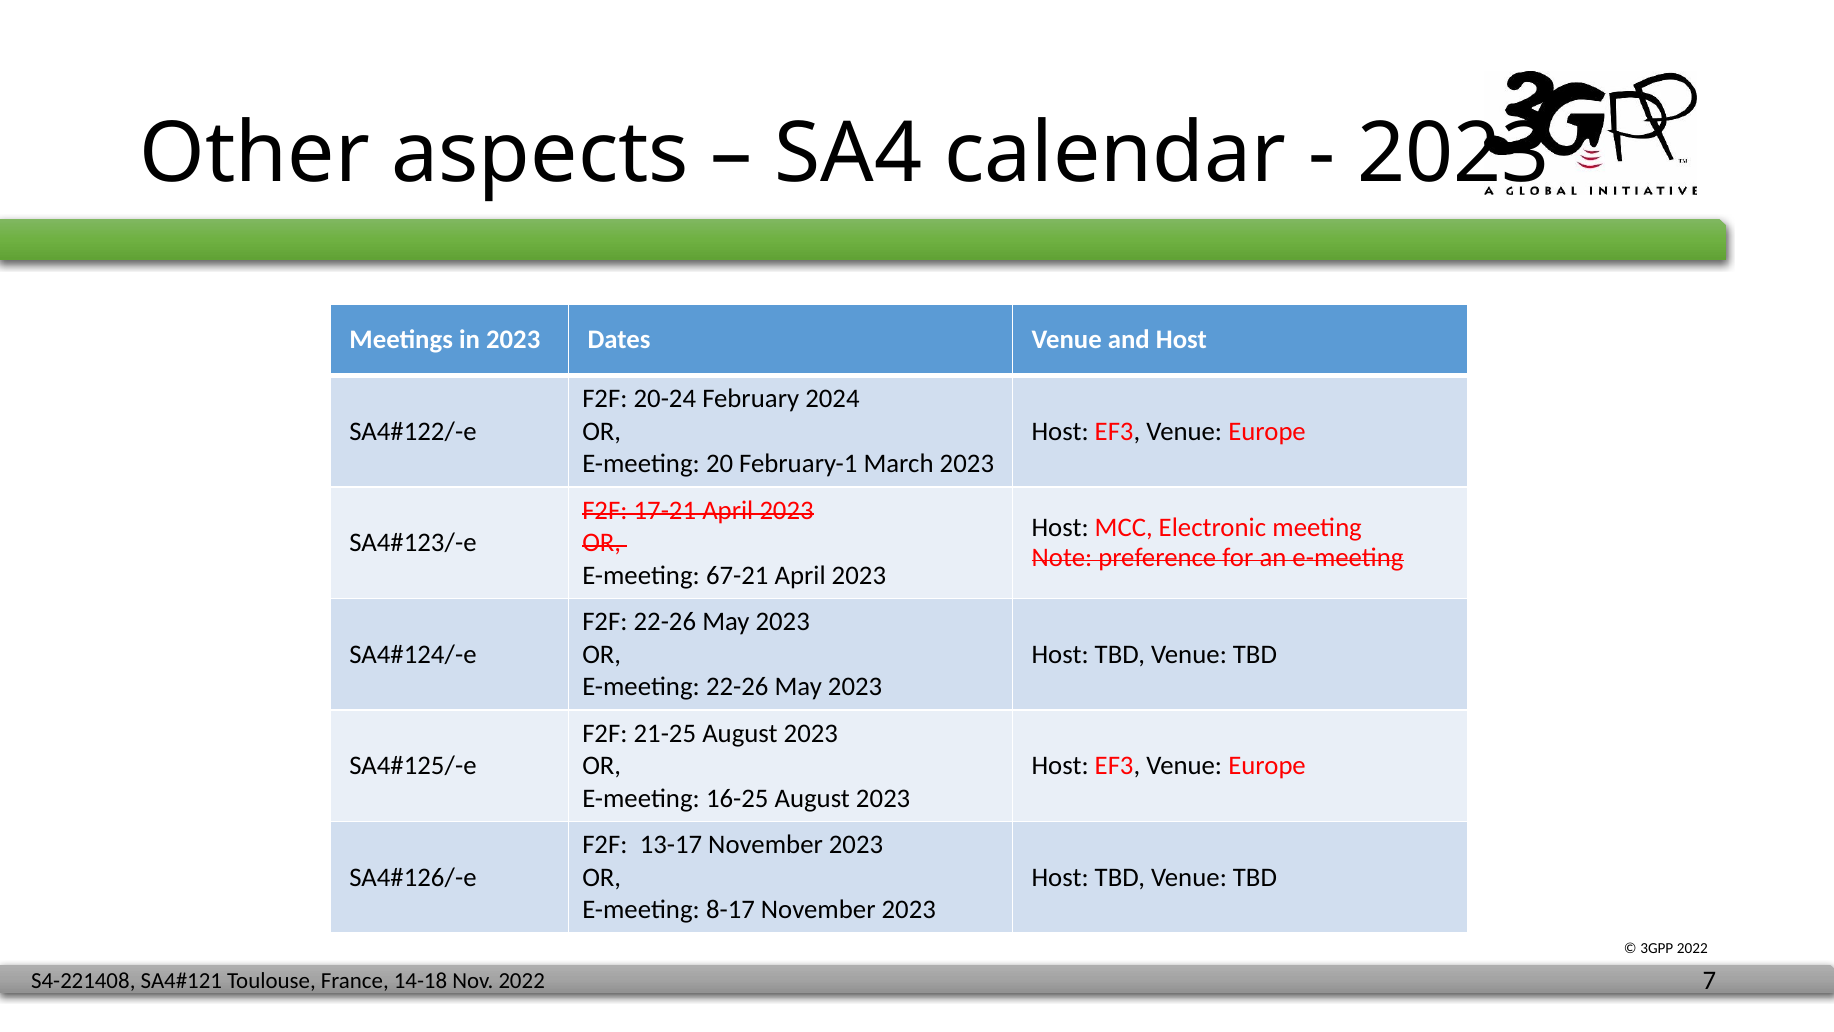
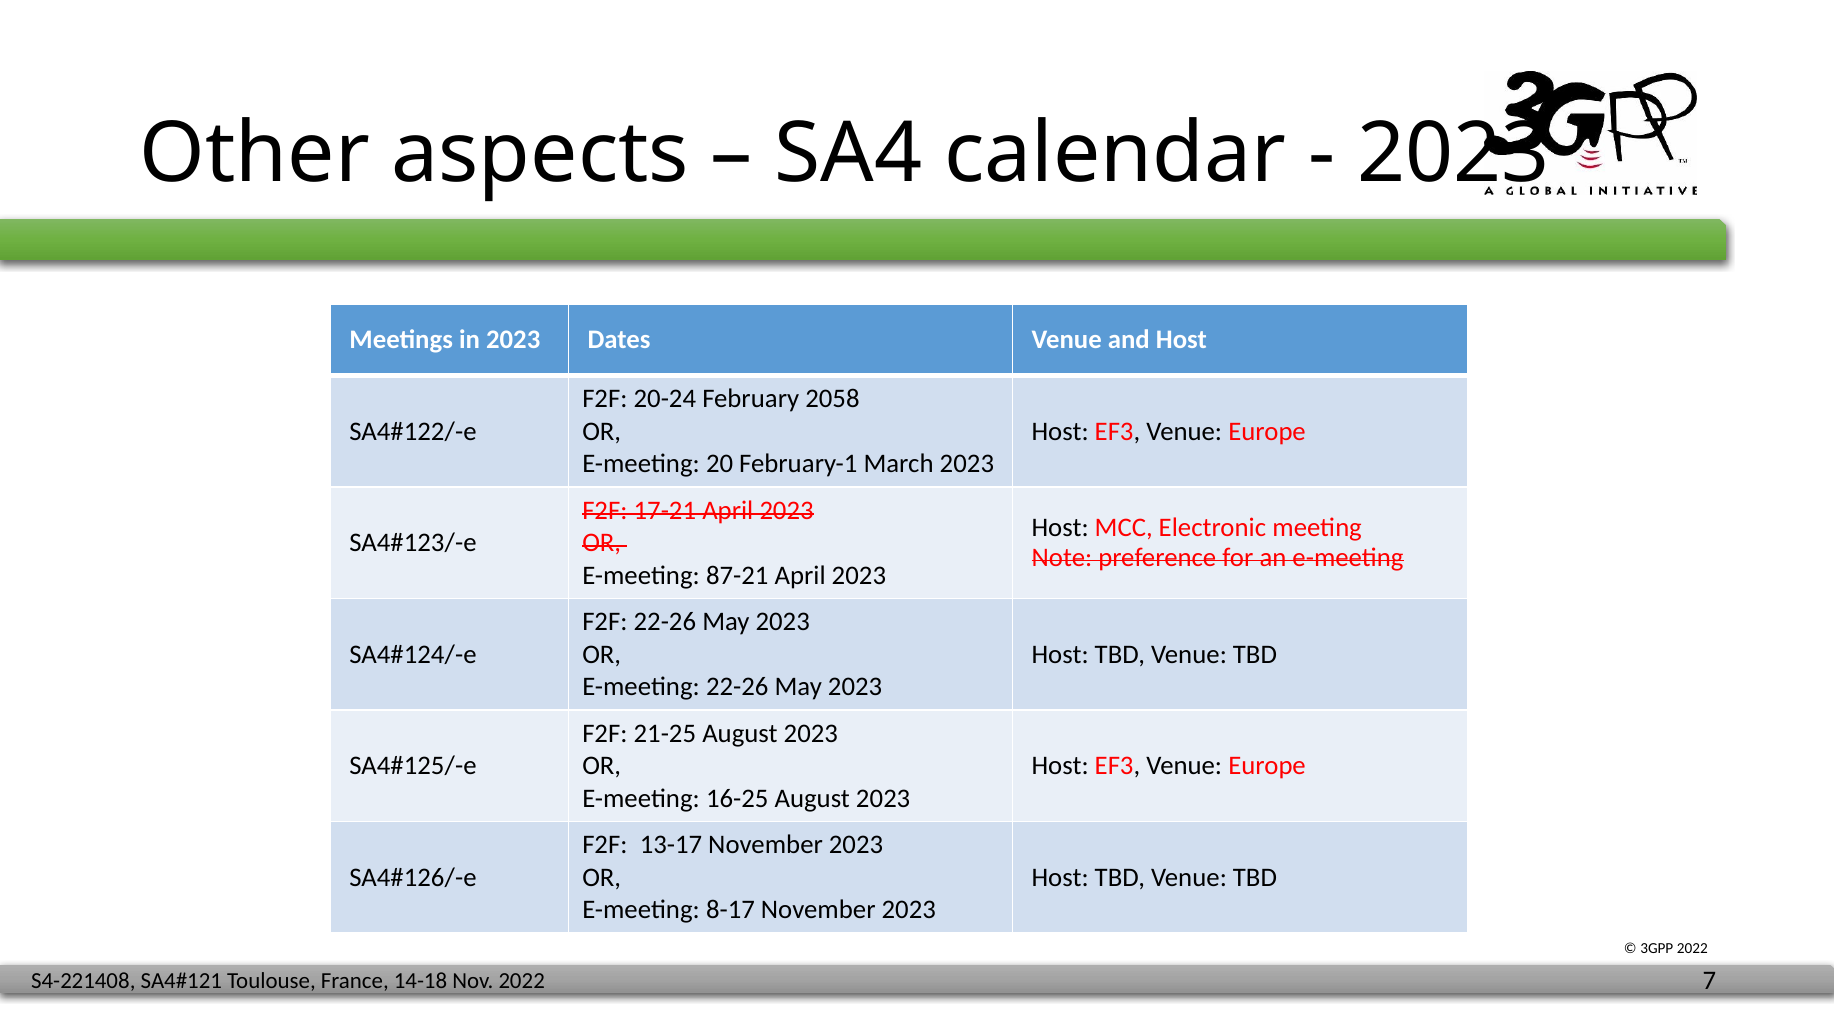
2024: 2024 -> 2058 (832, 399)
67-21: 67-21 -> 87-21 (737, 575)
